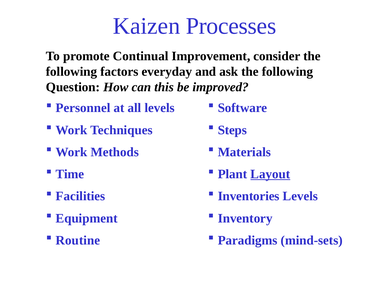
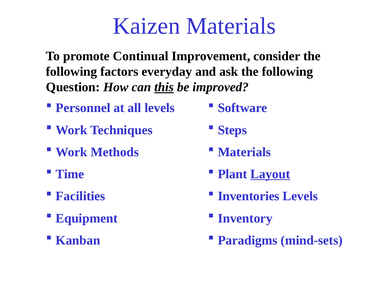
Kaizen Processes: Processes -> Materials (231, 26)
this underline: none -> present (164, 87)
Routine: Routine -> Kanban (78, 240)
